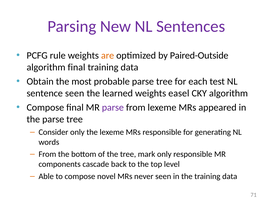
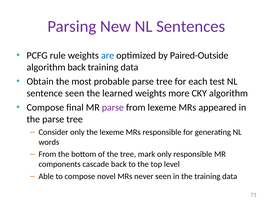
are colour: orange -> blue (108, 56)
algorithm final: final -> back (77, 68)
easel: easel -> more (179, 94)
